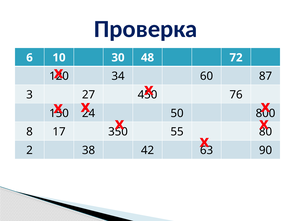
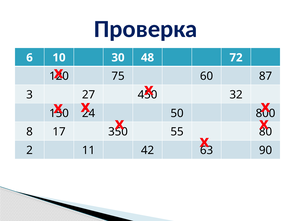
34: 34 -> 75 (118, 76)
76: 76 -> 32 (236, 95)
38: 38 -> 11 (89, 150)
